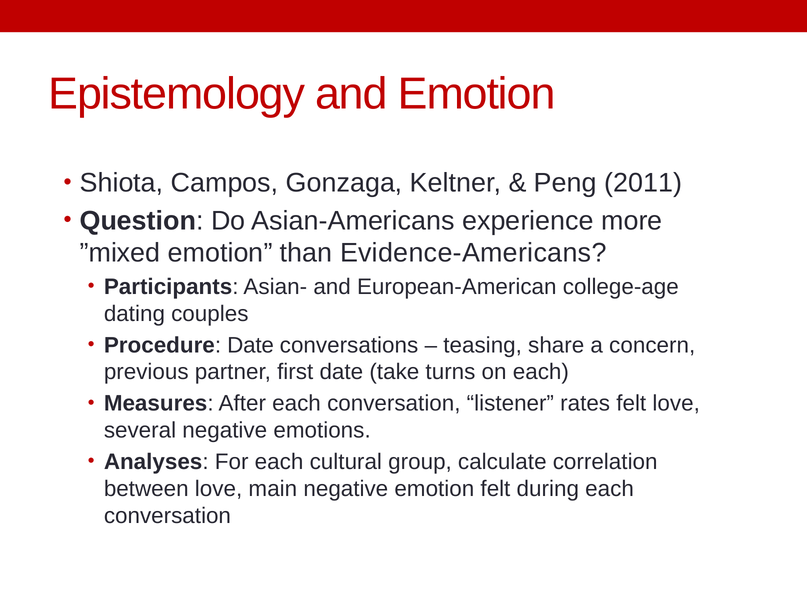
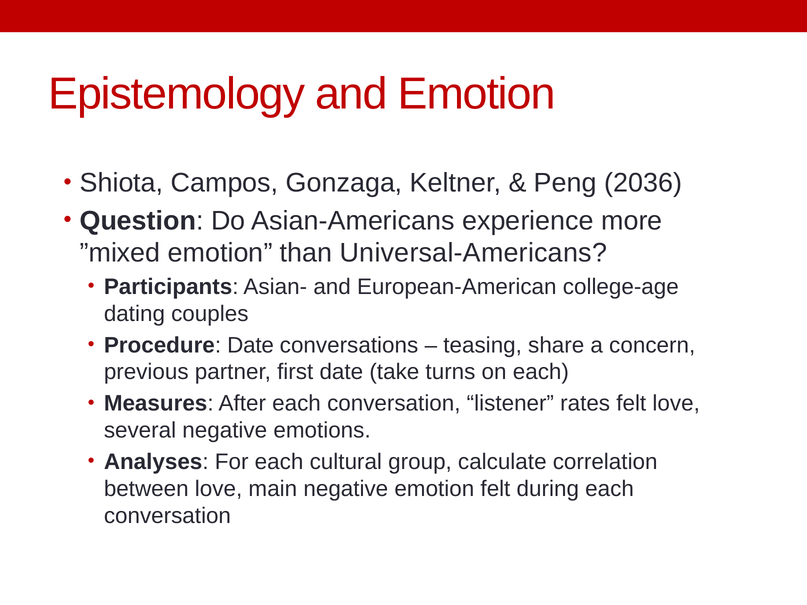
2011: 2011 -> 2036 (643, 183)
Evidence-Americans: Evidence-Americans -> Universal-Americans (473, 253)
